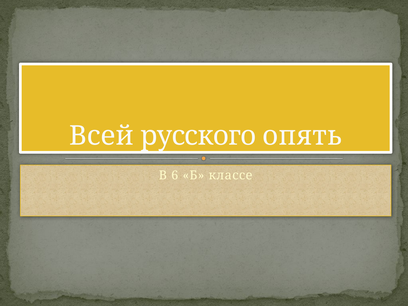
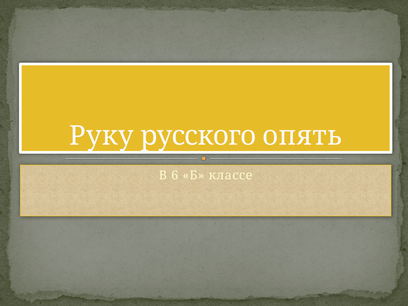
Всей: Всей -> Руку (102, 136)
